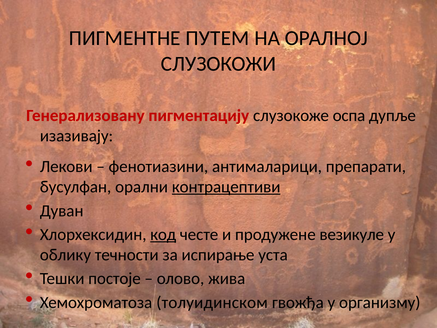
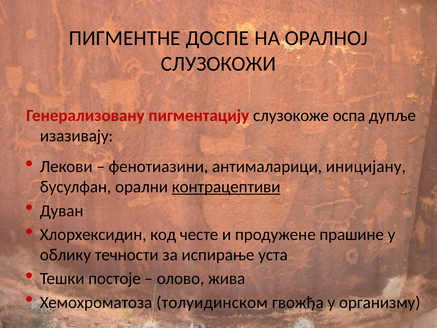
ПУТЕМ: ПУТЕМ -> ДОСПЕ (217, 38)
препарати: препарати -> иницијану (366, 166)
код underline: present -> none (163, 234)
везикуле: везикуле -> прашине (352, 234)
